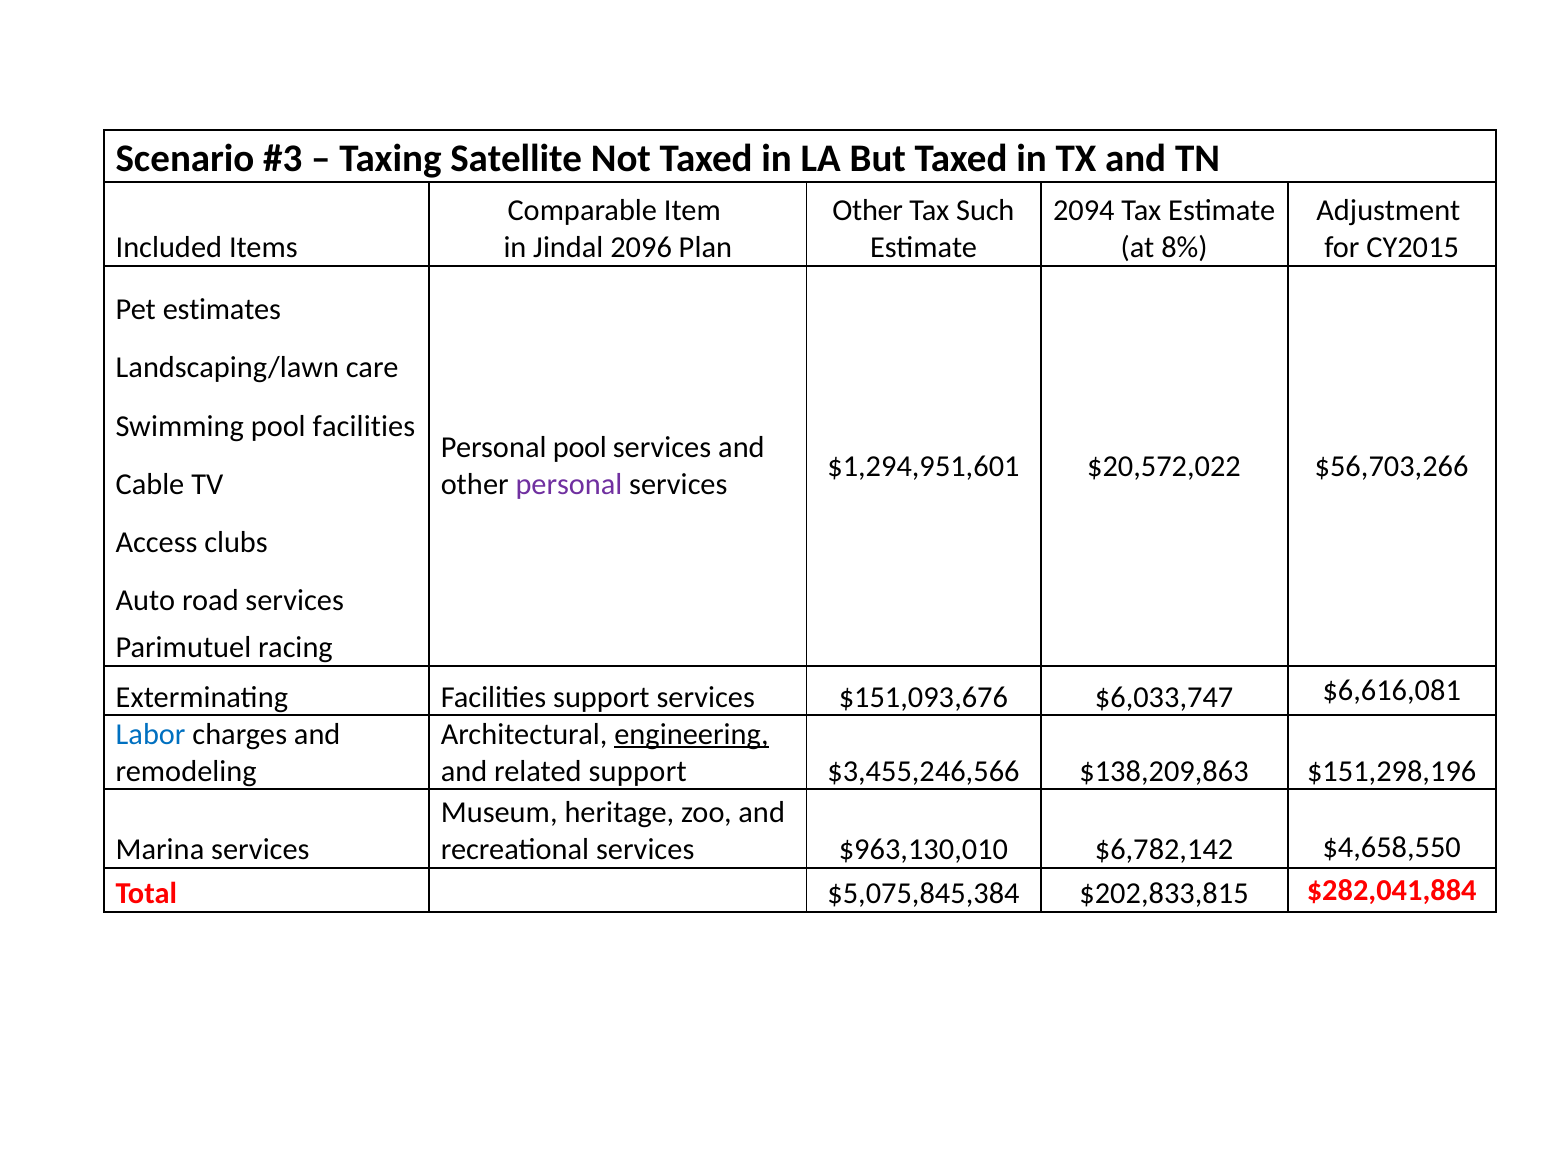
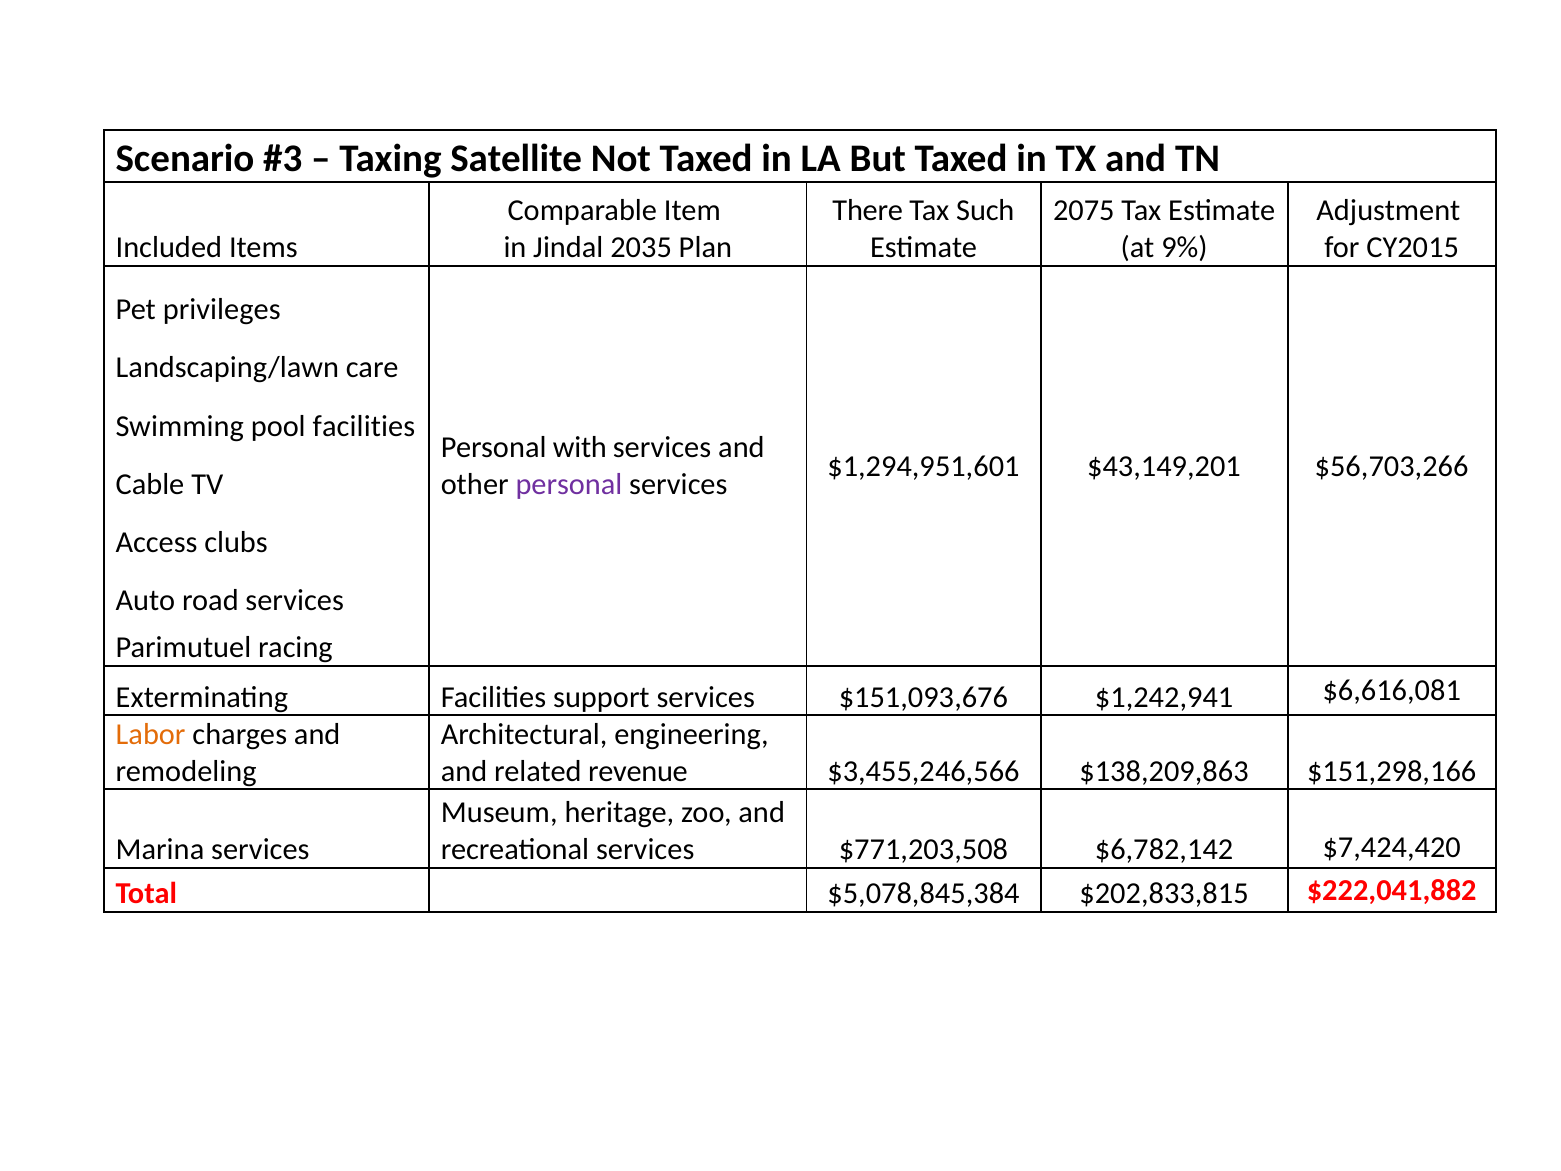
Other: Other -> There (868, 211)
2094: 2094 -> 2075 (1084, 211)
2096: 2096 -> 2035 (641, 247)
8%: 8% -> 9% (1184, 247)
estimates: estimates -> privileges (222, 310)
Personal pool: pool -> with (580, 447)
$20,572,022: $20,572,022 -> $43,149,201 (1164, 466)
$6,033,747: $6,033,747 -> $1,242,941 (1164, 697)
Labor colour: blue -> orange (151, 734)
engineering underline: present -> none (691, 734)
related support: support -> revenue (638, 771)
$151,298,196: $151,298,196 -> $151,298,166 (1392, 771)
$963,130,010: $963,130,010 -> $771,203,508 (923, 850)
$4,658,550: $4,658,550 -> $7,424,420 (1392, 847)
$5,075,845,384: $5,075,845,384 -> $5,078,845,384 (923, 894)
$282,041,884: $282,041,884 -> $222,041,882 (1392, 890)
